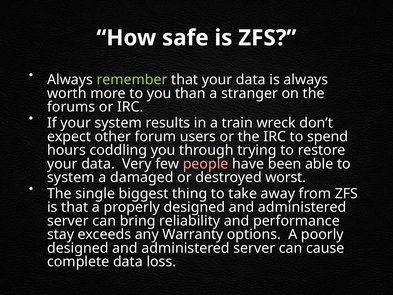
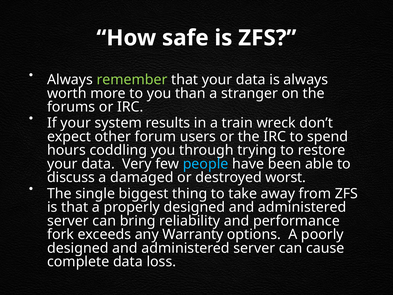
people colour: pink -> light blue (206, 164)
system: system -> discuss (71, 177)
stay: stay -> fork (61, 234)
